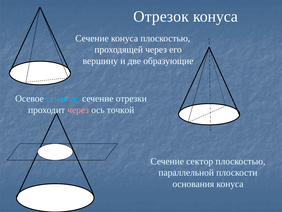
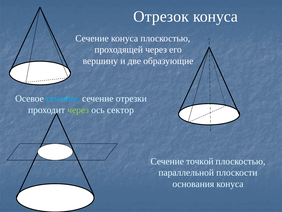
через colour: pink -> light green (78, 110)
точкой: точкой -> сектор (120, 110)
сектор: сектор -> точкой (200, 161)
